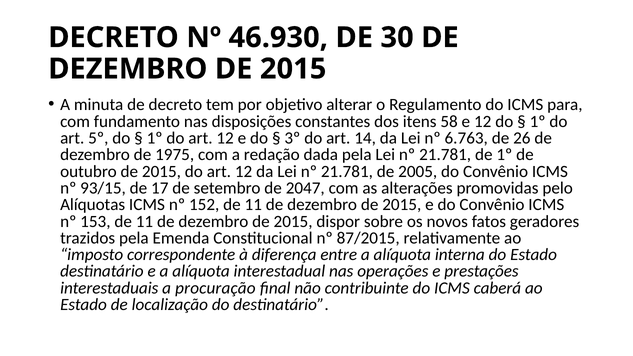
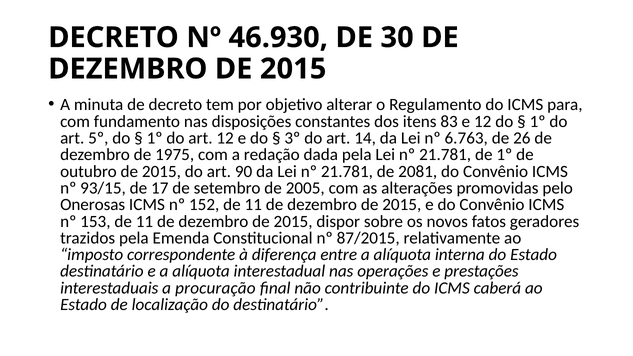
58: 58 -> 83 (449, 121)
2015 do art 12: 12 -> 90 (244, 171)
2005: 2005 -> 2081 (418, 171)
2047: 2047 -> 2005 (305, 188)
Alíquotas: Alíquotas -> Onerosas (93, 205)
